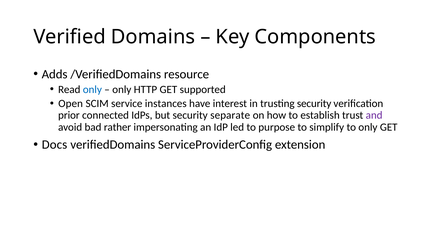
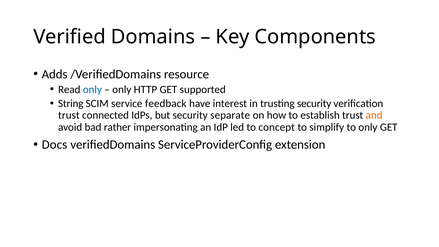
Open: Open -> String (71, 103)
instances: instances -> feedback (166, 103)
prior: prior -> trust (69, 115)
and colour: purple -> orange (374, 115)
purpose: purpose -> concept (277, 127)
